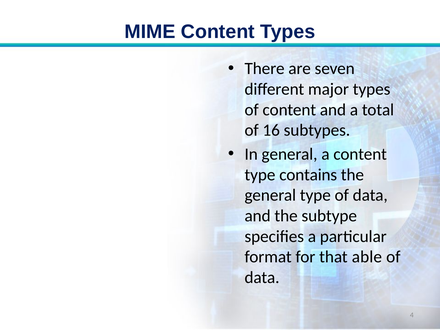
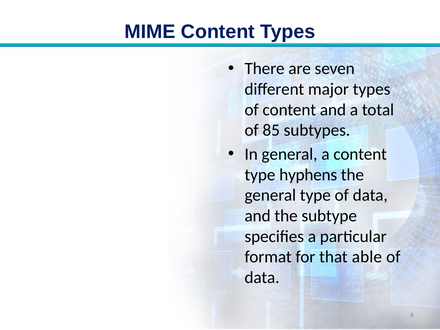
16: 16 -> 85 (271, 130)
contains: contains -> hyphens (308, 175)
